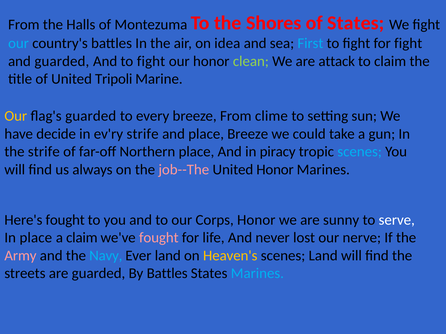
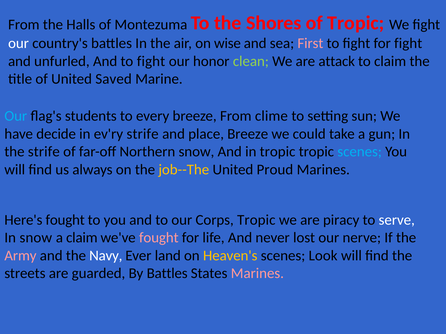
of States: States -> Tropic (356, 23)
our colour: light blue -> white (18, 43)
idea: idea -> wise (227, 43)
First colour: light blue -> pink (310, 43)
and guarded: guarded -> unfurled (62, 61)
Tripoli: Tripoli -> Saved (114, 79)
Our colour: yellow -> light blue (16, 116)
flag's guarded: guarded -> students (91, 116)
Northern place: place -> snow (196, 152)
in piracy: piracy -> tropic (278, 152)
job--The colour: pink -> yellow (184, 170)
United Honor: Honor -> Proud (275, 170)
Corps Honor: Honor -> Tropic (256, 220)
sunny: sunny -> piracy (341, 220)
In place: place -> snow (36, 238)
Navy colour: light blue -> white (106, 256)
scenes Land: Land -> Look (323, 256)
Marines colour: light blue -> pink (257, 274)
